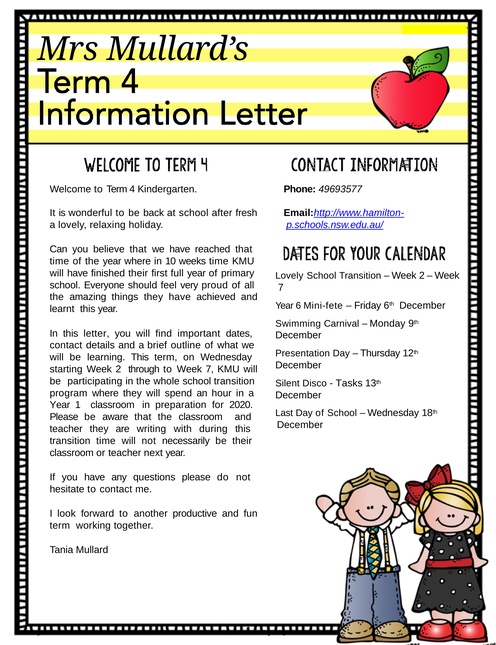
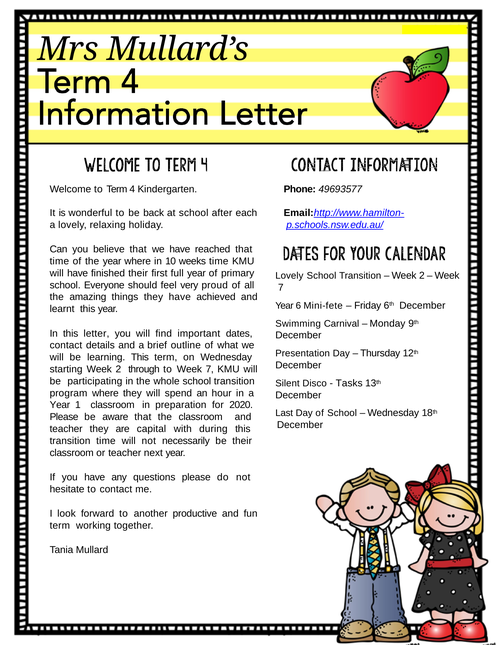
fresh: fresh -> each (246, 213)
writing: writing -> capital (151, 429)
